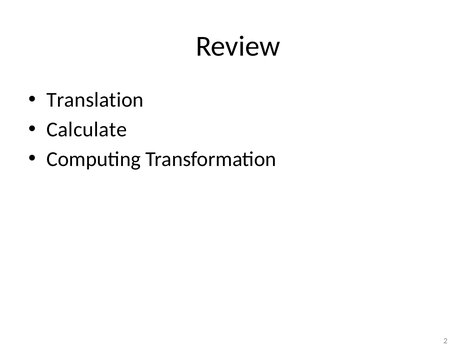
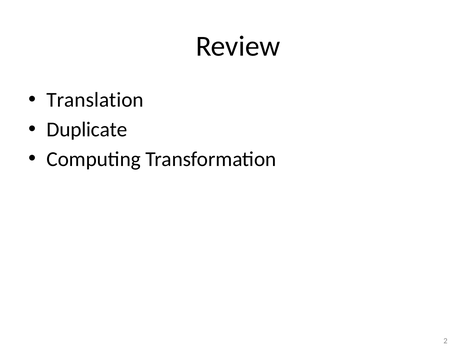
Calculate: Calculate -> Duplicate (87, 129)
